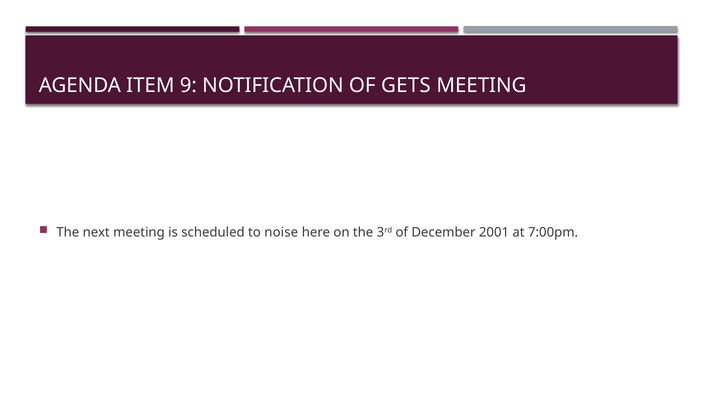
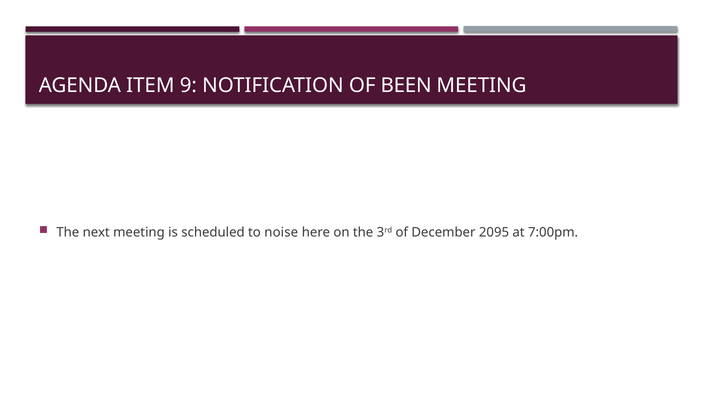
GETS: GETS -> BEEN (406, 85)
2001: 2001 -> 2095 (494, 233)
